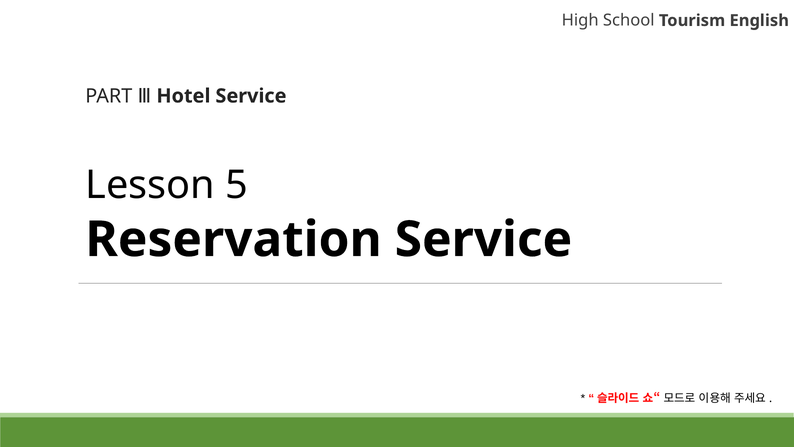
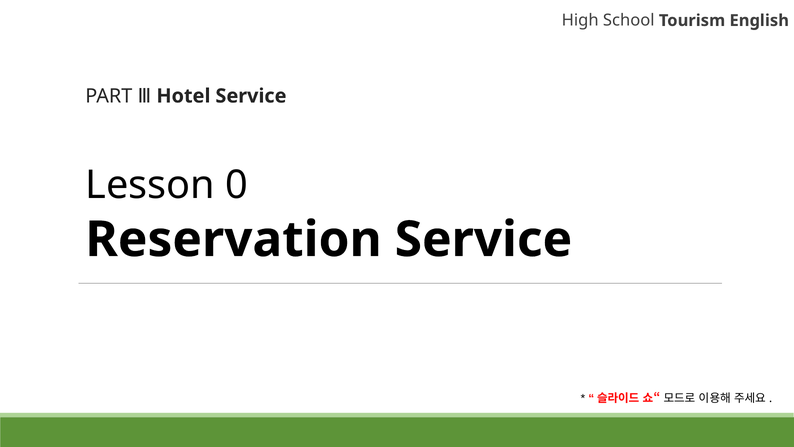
5: 5 -> 0 (237, 185)
